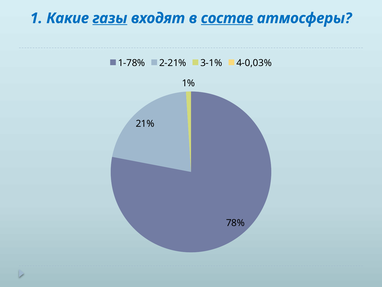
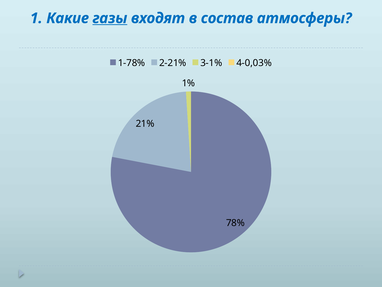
состав underline: present -> none (227, 18)
